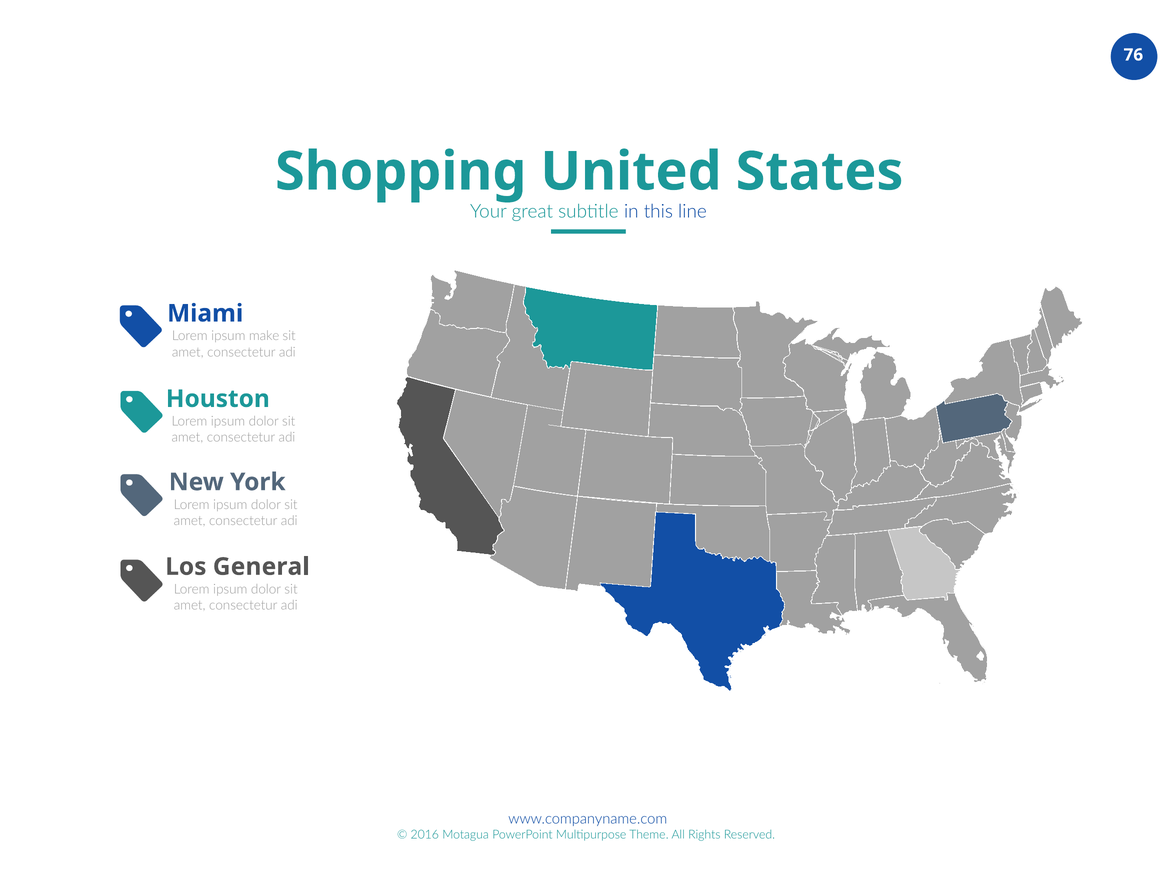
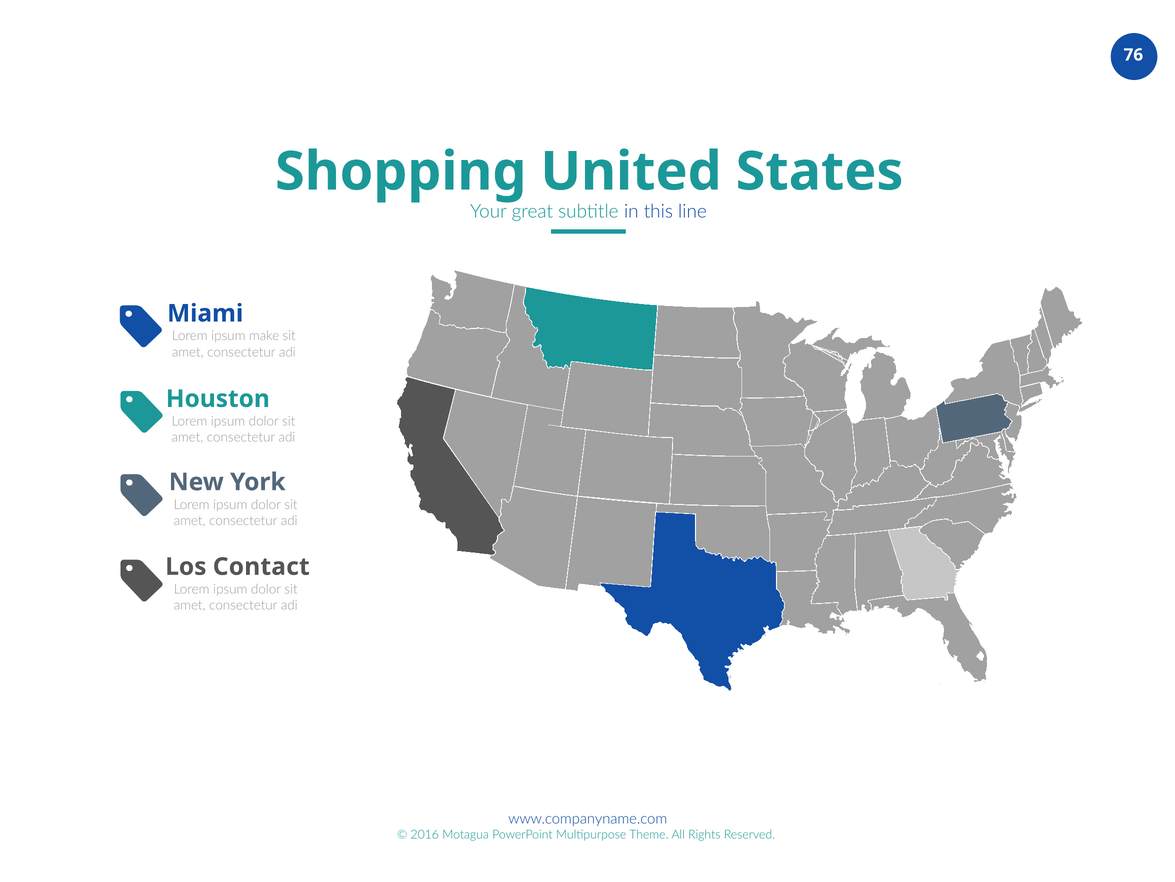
General: General -> Contact (261, 566)
